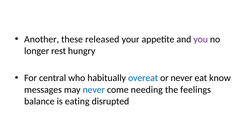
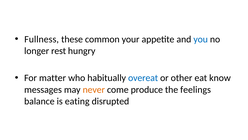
Another: Another -> Fullness (42, 39)
released: released -> common (102, 39)
you colour: purple -> blue (201, 39)
central: central -> matter (53, 78)
or never: never -> other (182, 78)
never colour: blue -> orange (94, 89)
needing: needing -> produce (147, 89)
